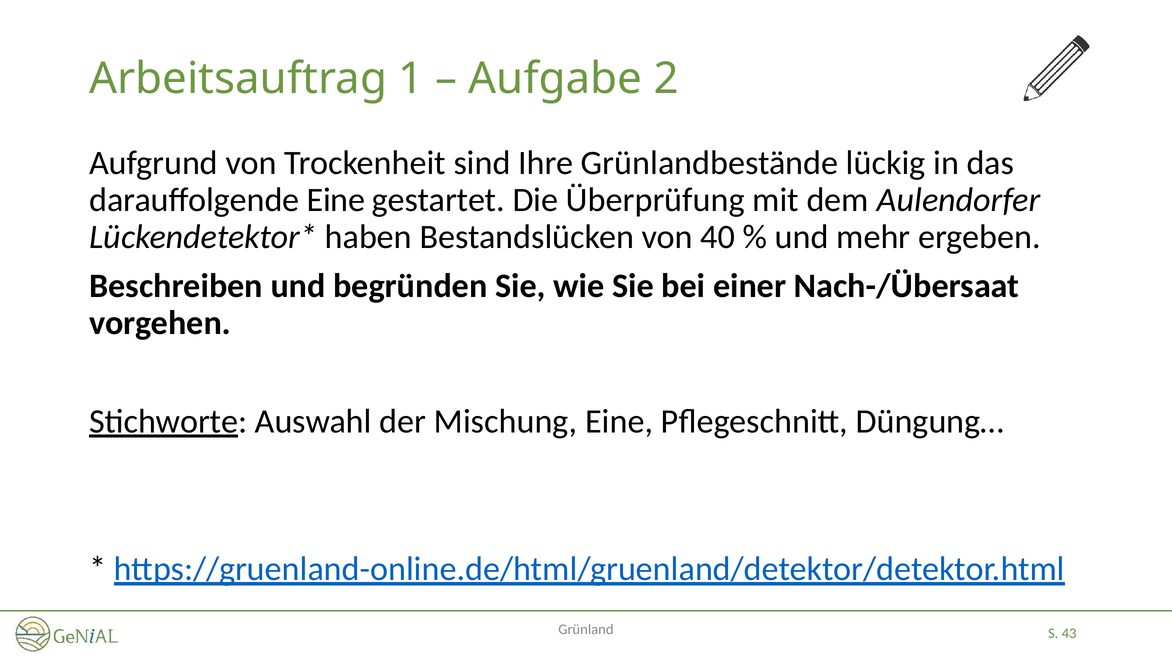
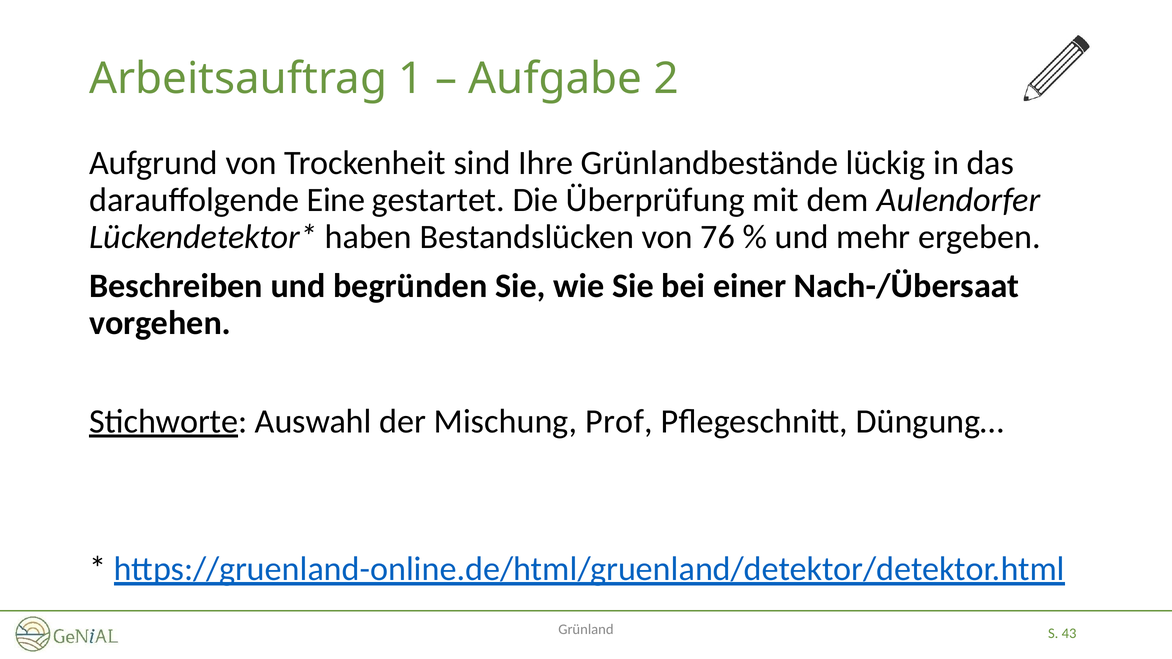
40: 40 -> 76 (718, 237)
Mischung Eine: Eine -> Prof (619, 421)
